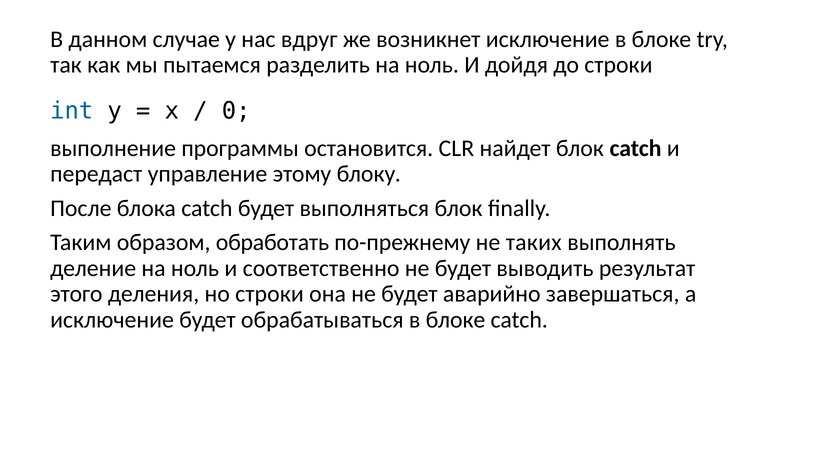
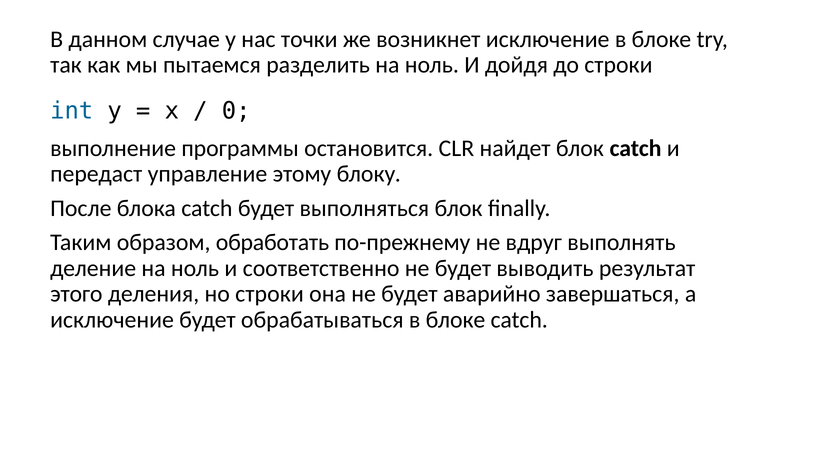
вдруг: вдруг -> точки (309, 39)
таких: таких -> вдруг (534, 242)
